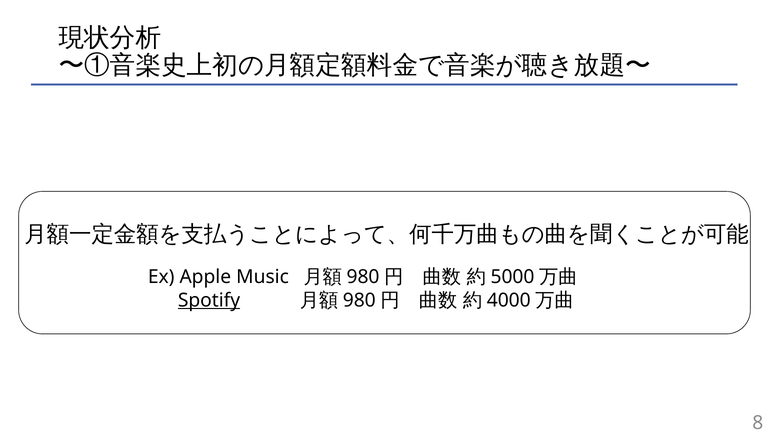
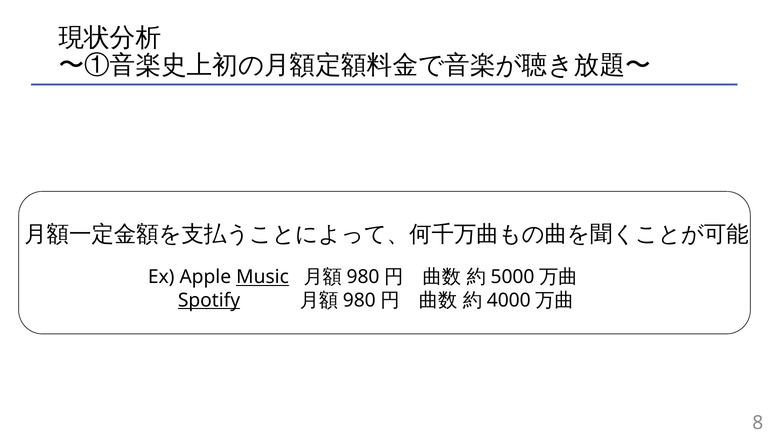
Music underline: none -> present (263, 277)
